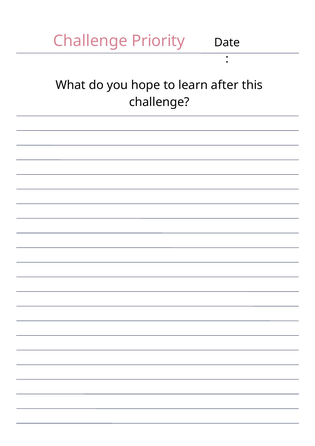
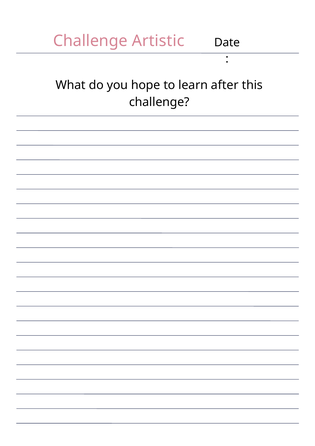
Priority: Priority -> Artistic (158, 41)
